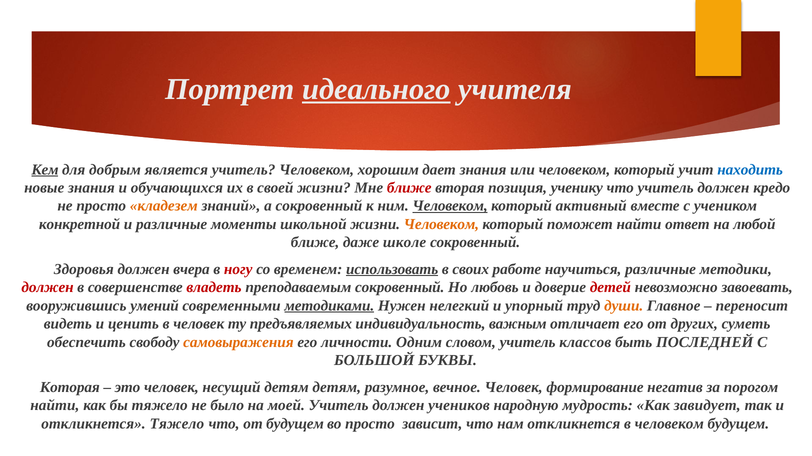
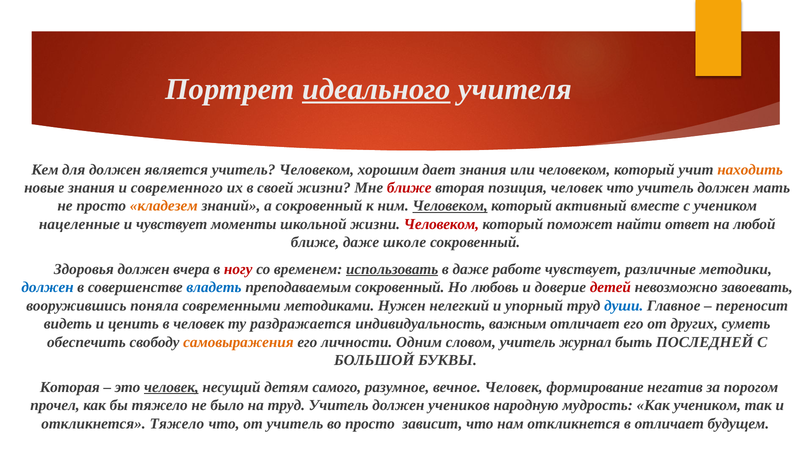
Кем underline: present -> none (45, 170)
для добрым: добрым -> должен (115, 170)
находить colour: blue -> orange (750, 170)
обучающихся: обучающихся -> современного (177, 188)
позиция ученику: ученику -> человек (577, 188)
кредо: кредо -> мать (772, 188)
конкретной: конкретной -> нацеленные (79, 225)
и различные: различные -> чувствует (172, 225)
Человеком colour: orange -> red (441, 225)
в своих: своих -> даже (471, 270)
работе научиться: научиться -> чувствует (583, 270)
должен colour: red -> blue (48, 288)
владеть colour: red -> blue (214, 288)
умений: умений -> поняла (154, 306)
методиками underline: present -> none (329, 306)
души colour: orange -> blue (624, 306)
предъявляемых: предъявляемых -> раздражается (301, 324)
классов: классов -> журнал (585, 343)
человек underline: none -> present (171, 388)
детям детям: детям -> самого (337, 388)
найти: найти -> прочел (55, 406)
на моей: моей -> труд (286, 406)
Как завидует: завидует -> учеником (707, 406)
от будущем: будущем -> учитель (295, 424)
в человеком: человеком -> отличает (669, 424)
